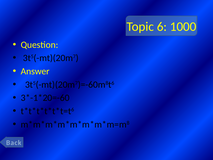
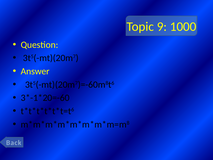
6: 6 -> 9 (162, 27)
